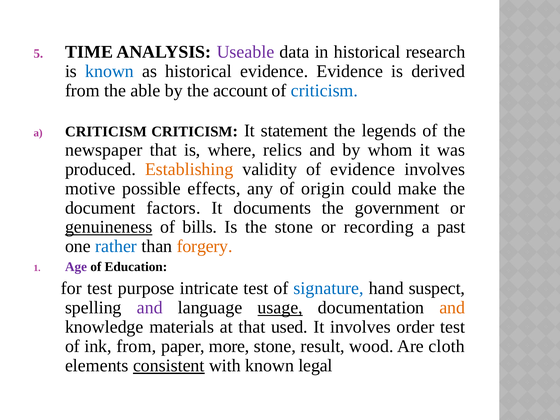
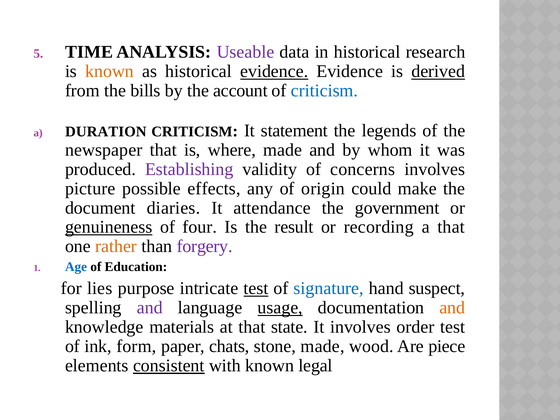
known colour: blue -> orange (110, 71)
evidence underline: none -> present (274, 71)
derived underline: none -> present (438, 71)
able: able -> bills (146, 91)
a CRITICISM: CRITICISM -> DURATION (106, 132)
where relics: relics -> made (283, 150)
Establishing colour: orange -> purple (189, 169)
of evidence: evidence -> concerns (363, 169)
motive: motive -> picture (90, 188)
factors: factors -> diaries (174, 208)
documents: documents -> attendance (272, 208)
bills: bills -> four (200, 227)
the stone: stone -> result (294, 227)
a past: past -> that (451, 227)
rather colour: blue -> orange (116, 246)
forgery colour: orange -> purple (205, 246)
Age colour: purple -> blue (76, 267)
for test: test -> lies (100, 288)
test underline: none -> present (256, 288)
used: used -> state (289, 327)
ink from: from -> form (136, 346)
more: more -> chats (229, 346)
stone result: result -> made (323, 346)
cloth: cloth -> piece (447, 346)
